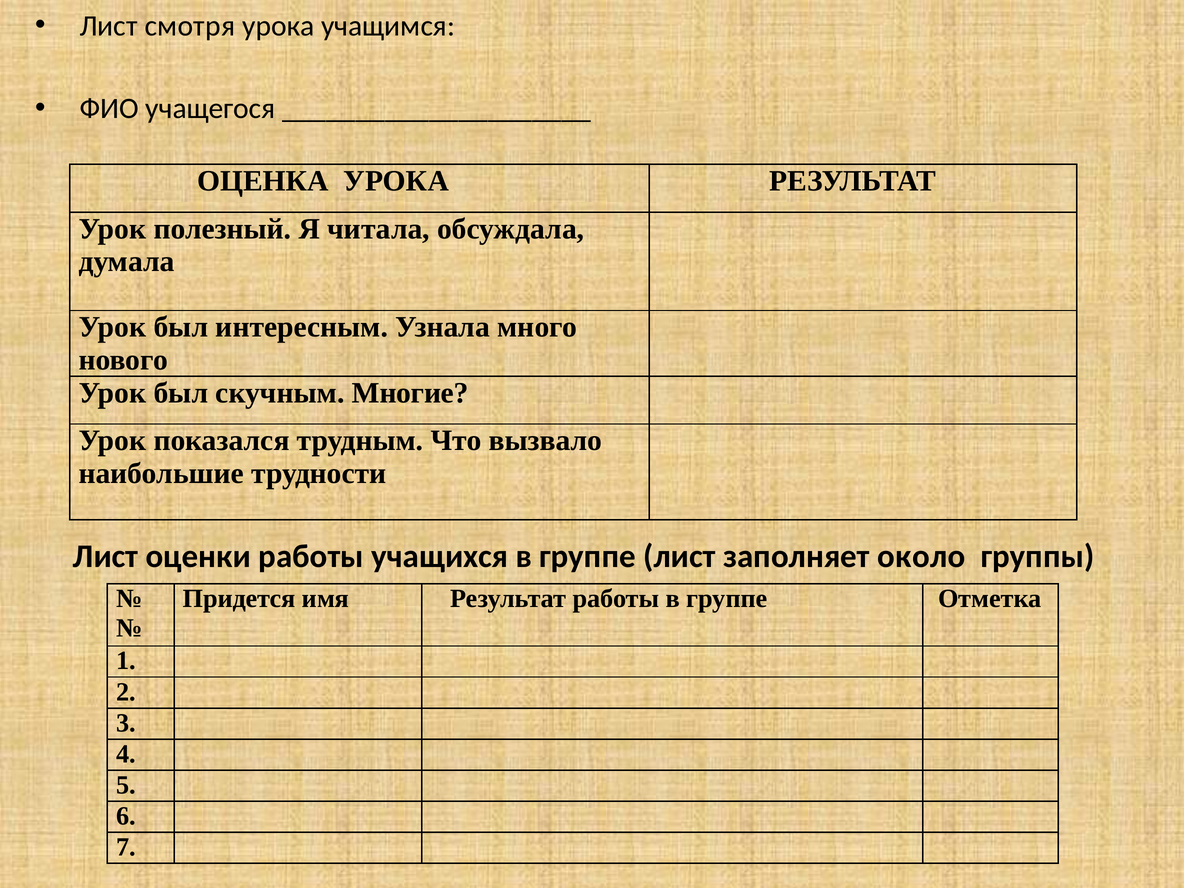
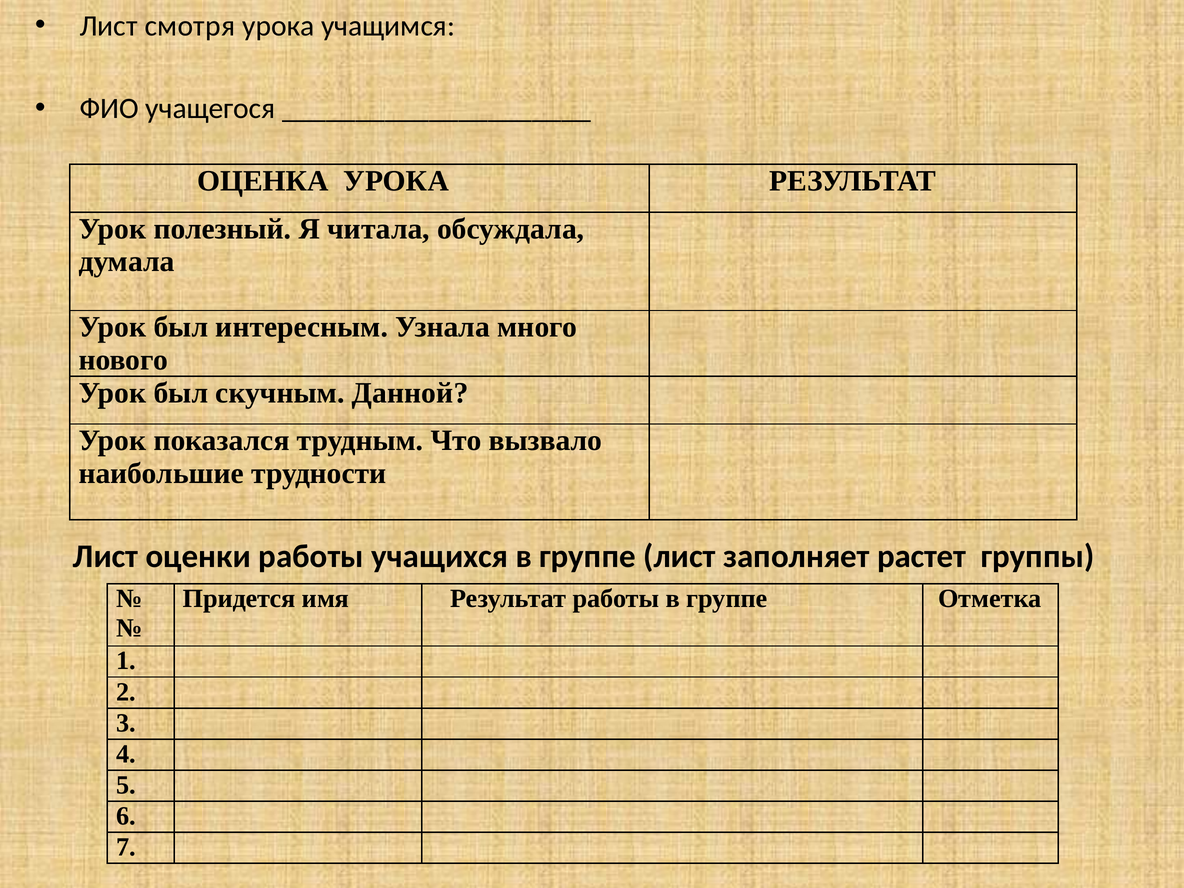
Многие: Многие -> Данной (410, 393)
около: около -> растет (922, 556)
